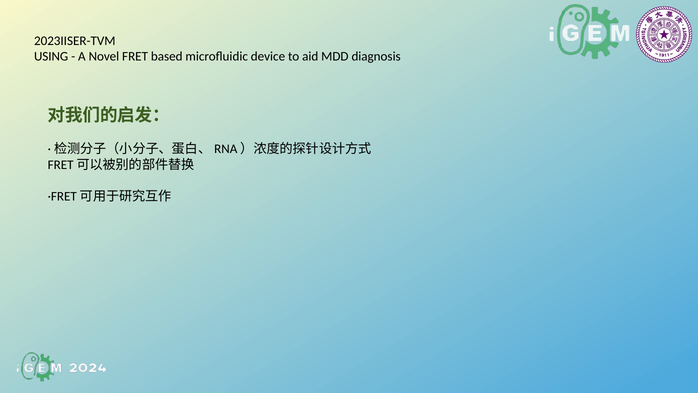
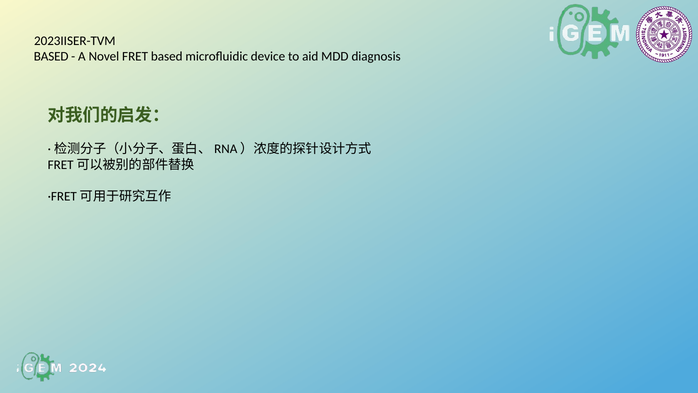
USING: USING -> BASED (51, 57)
